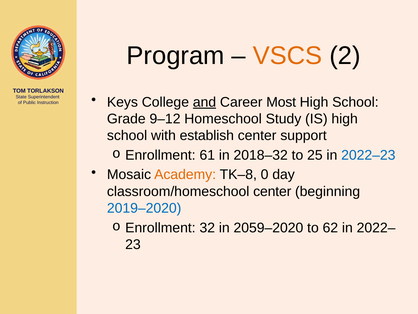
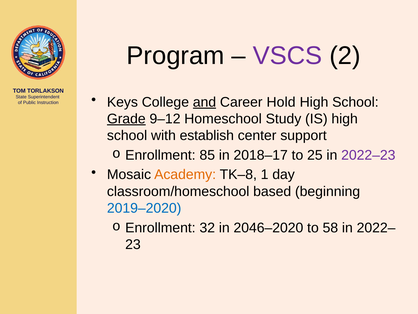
VSCS colour: orange -> purple (288, 56)
Most: Most -> Hold (281, 102)
Grade underline: none -> present (126, 119)
61: 61 -> 85 (207, 155)
2018–32: 2018–32 -> 2018–17 (261, 155)
2022–23 colour: blue -> purple (368, 155)
0: 0 -> 1 (265, 174)
classroom/homeschool center: center -> based (272, 191)
2059–2020: 2059–2020 -> 2046–2020 (268, 227)
62: 62 -> 58 (330, 227)
